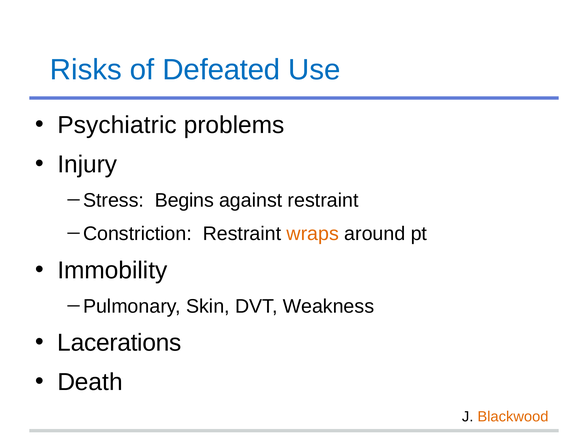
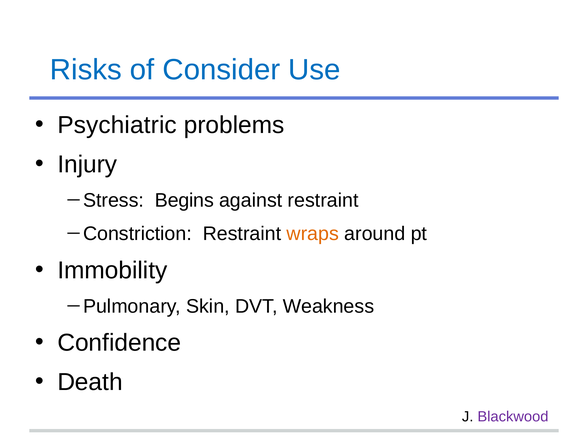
Defeated: Defeated -> Consider (221, 70)
Lacerations: Lacerations -> Confidence (119, 343)
Blackwood colour: orange -> purple (513, 417)
